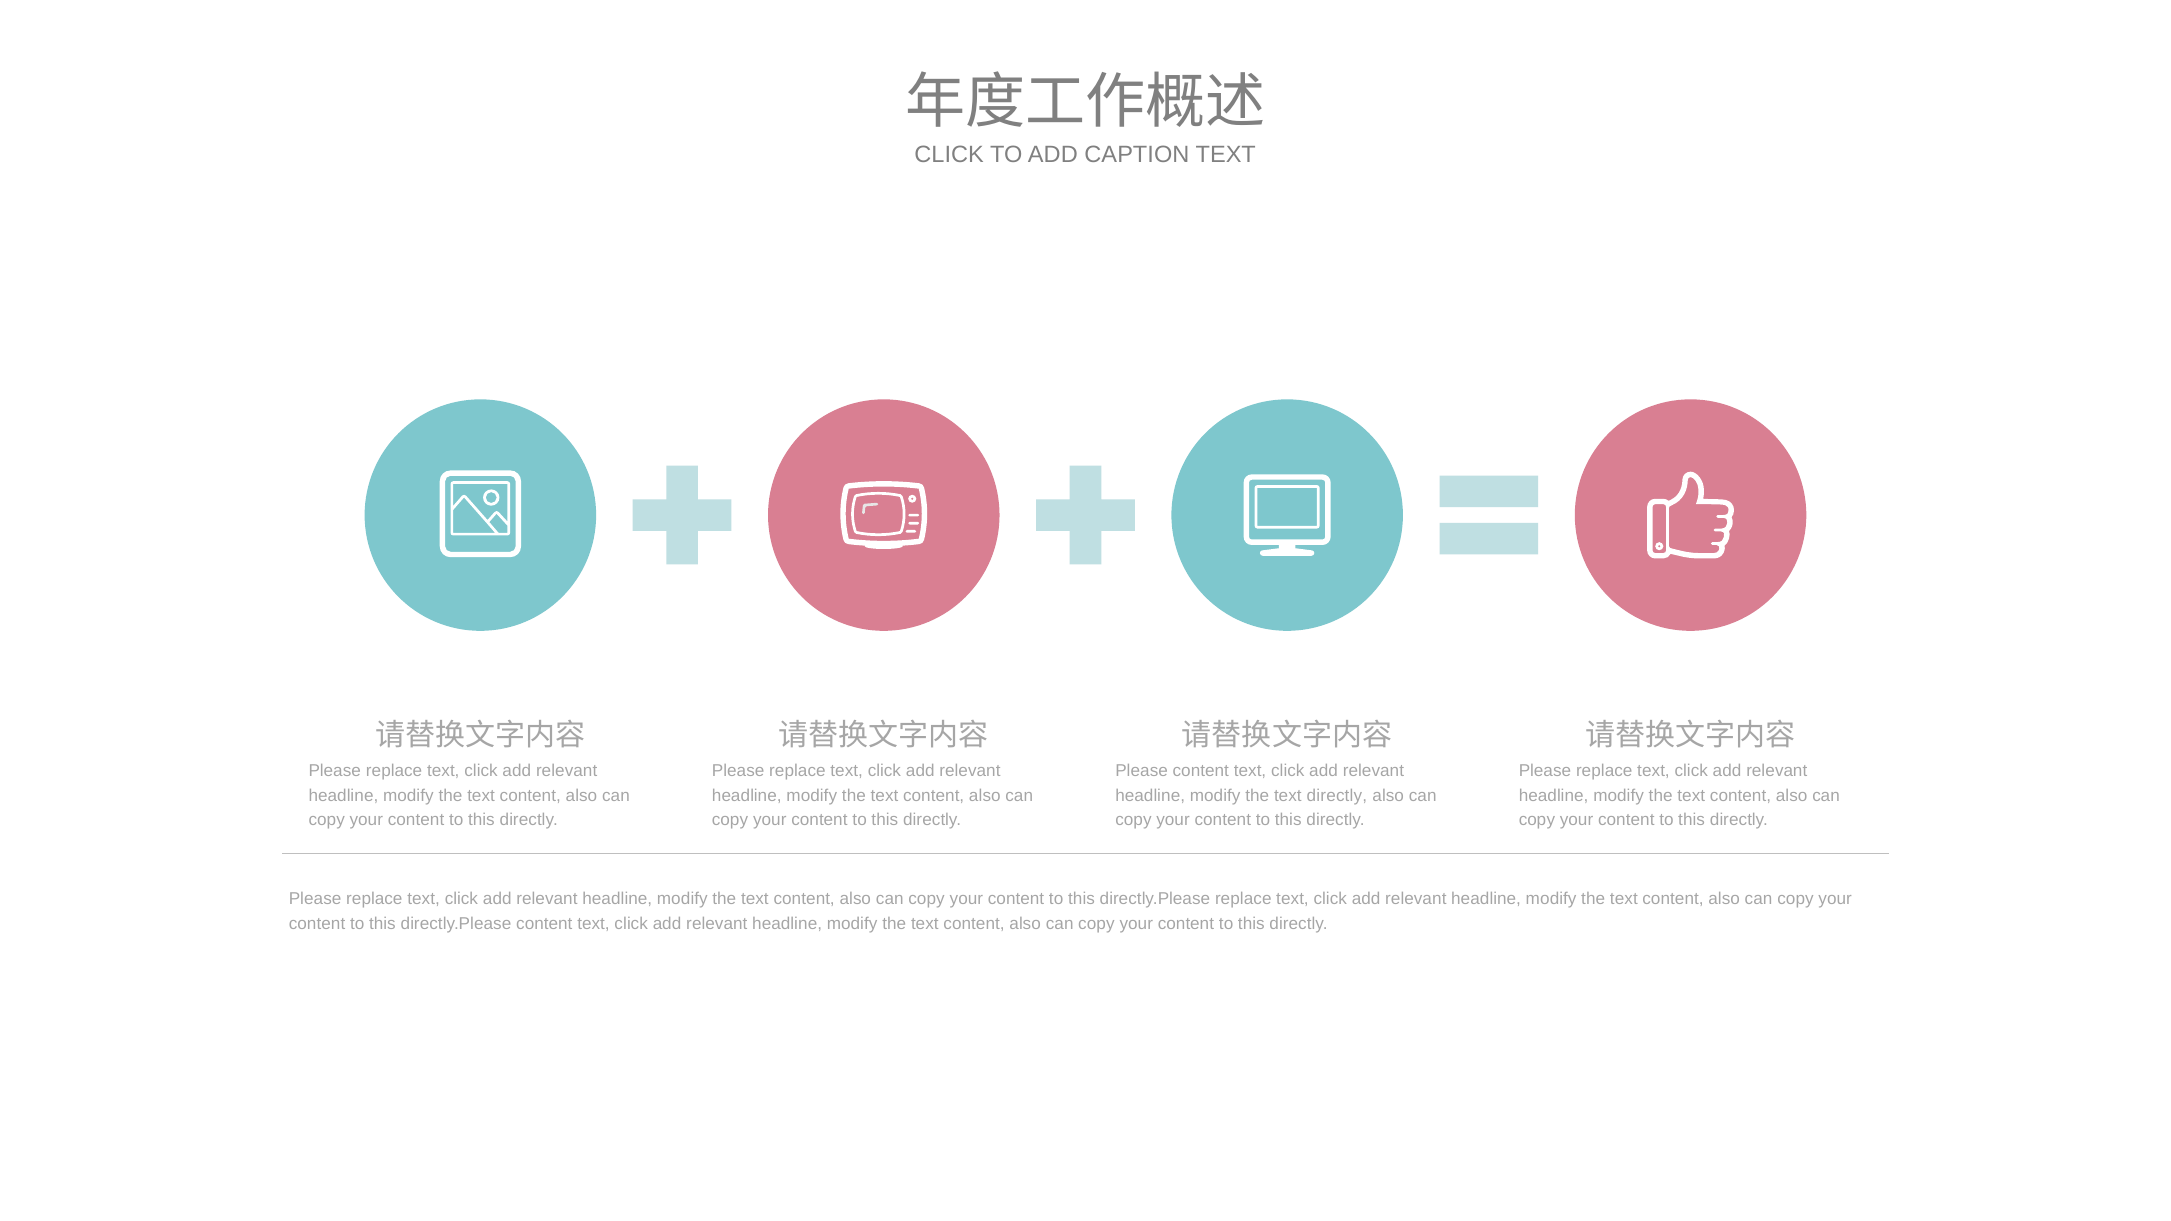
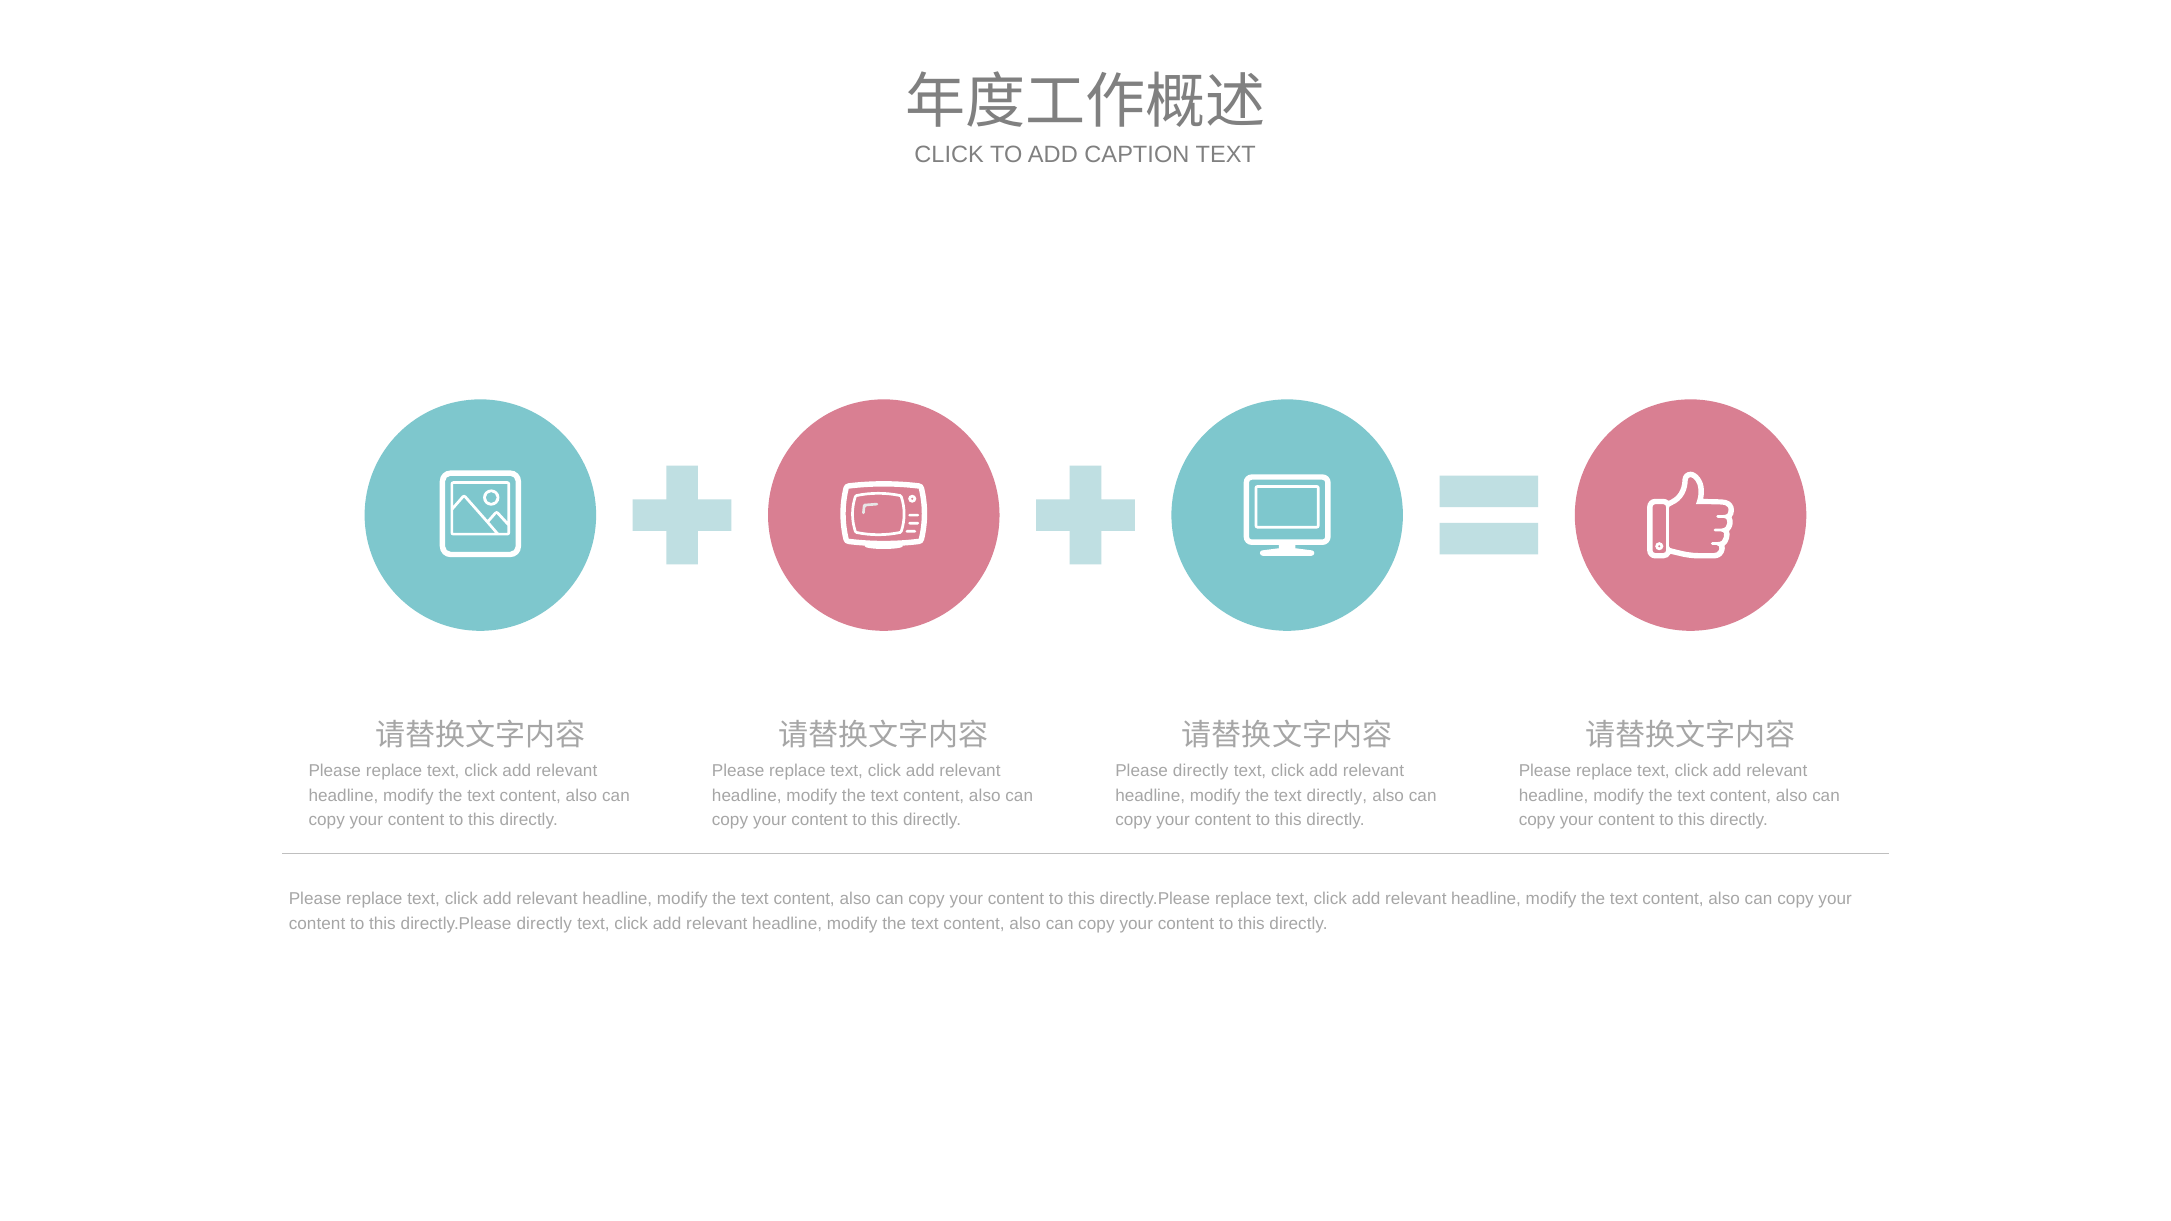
Please content: content -> directly (1201, 771)
directly.Please content: content -> directly (544, 924)
